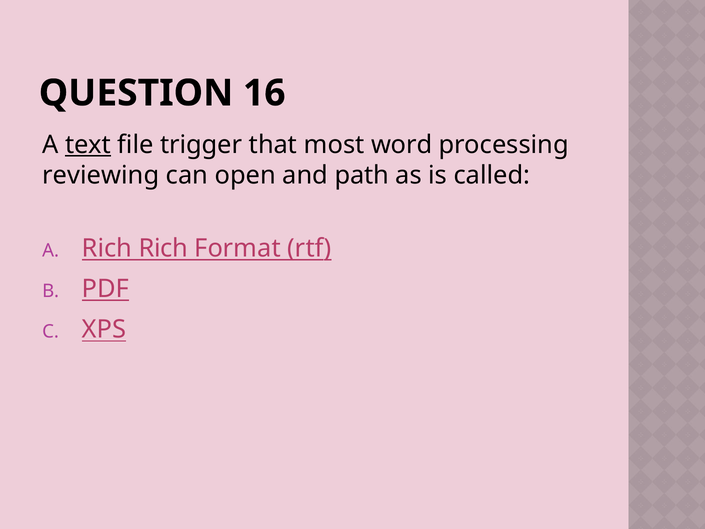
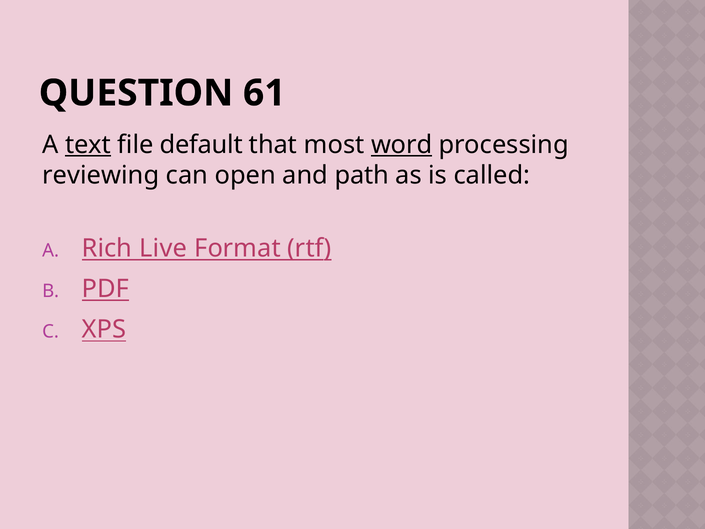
16: 16 -> 61 (264, 93)
trigger: trigger -> default (201, 145)
word underline: none -> present (402, 145)
Rich Rich: Rich -> Live (163, 248)
